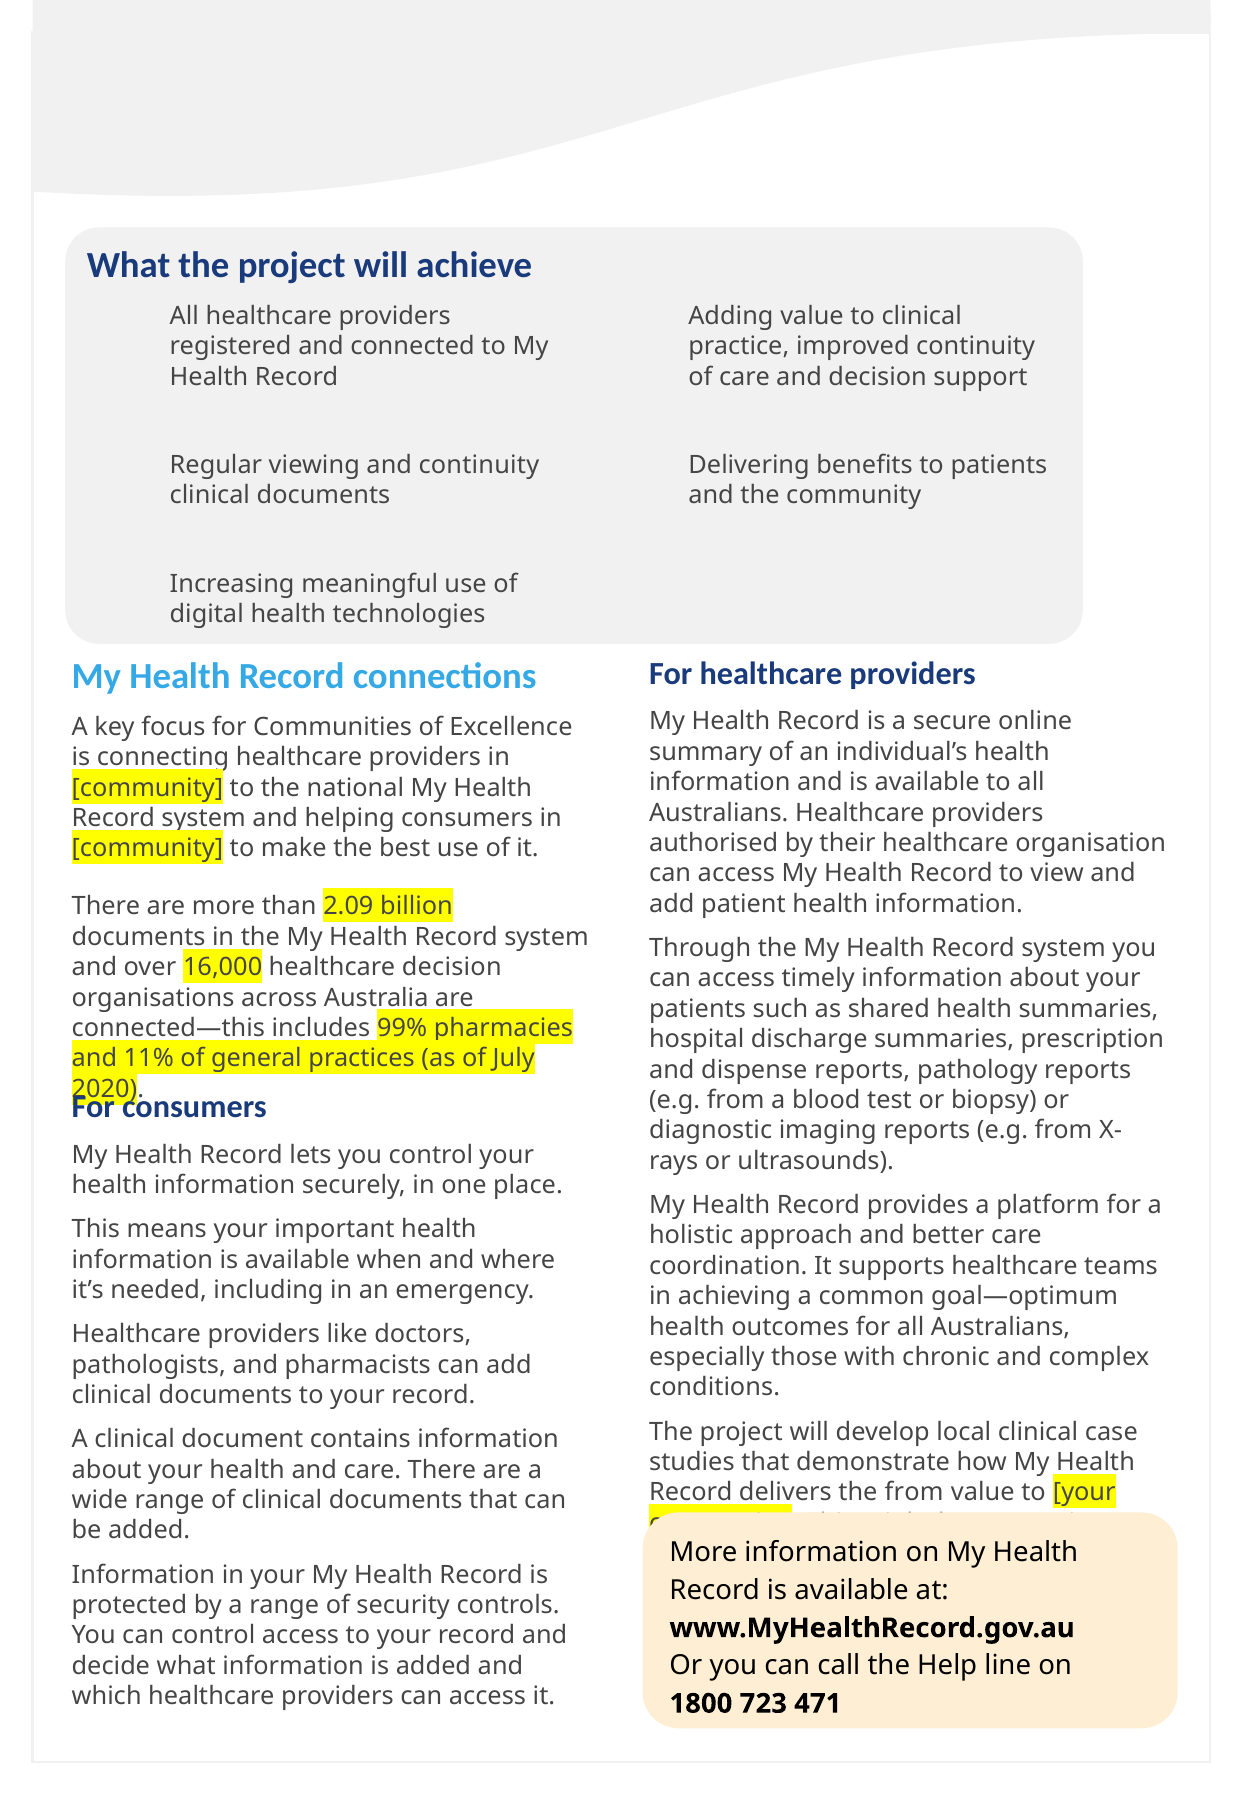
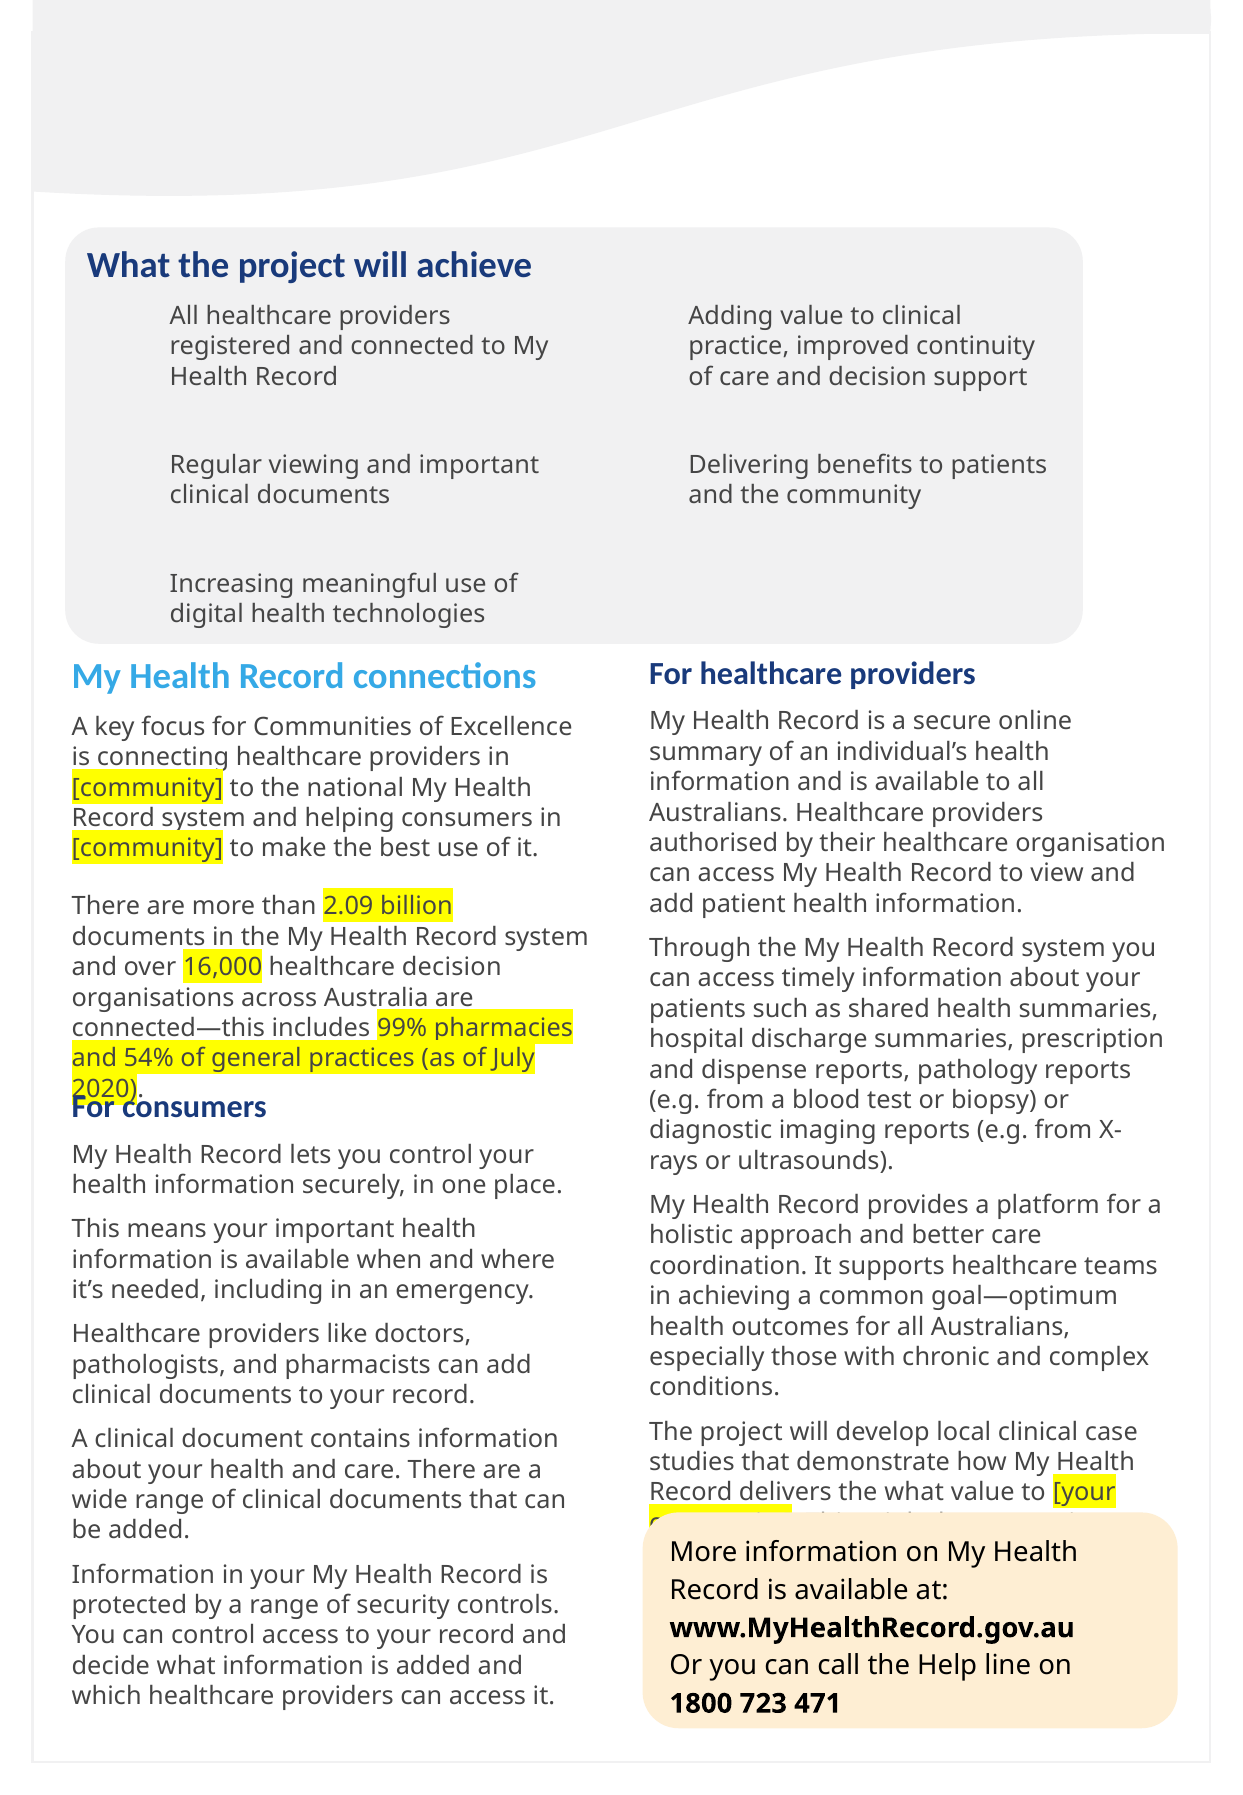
and continuity: continuity -> important (479, 465)
11%: 11% -> 54% (149, 1059)
the from: from -> what (914, 1493)
